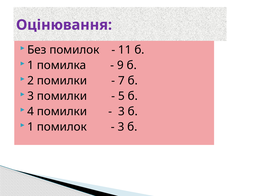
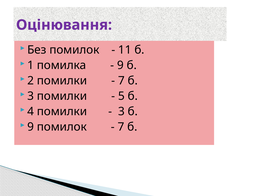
1: 1 -> 9 (31, 127)
3: 3 -> 7 (121, 127)
